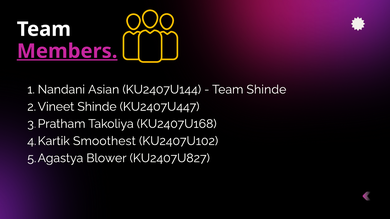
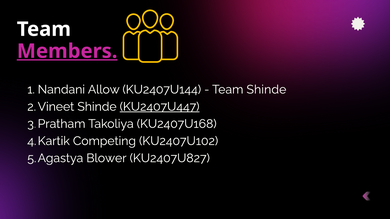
Asian: Asian -> Allow (104, 90)
KU2407U447 underline: none -> present (160, 107)
Smoothest: Smoothest -> Competing (104, 141)
